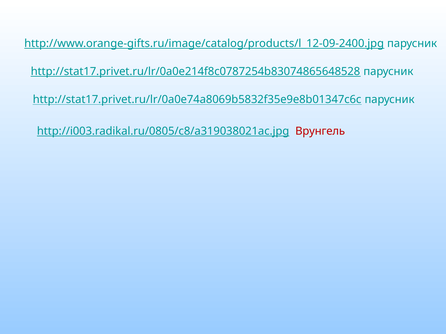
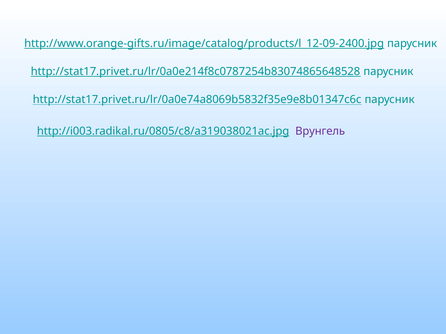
Врунгель colour: red -> purple (320, 131)
